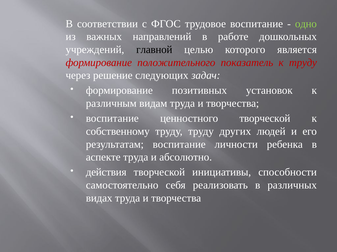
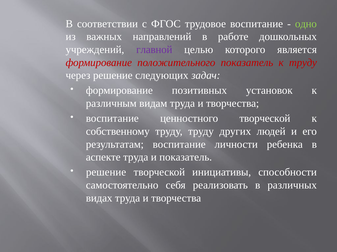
главной colour: black -> purple (154, 50)
и абсолютно: абсолютно -> показатель (186, 158)
действия: действия -> решение (106, 173)
